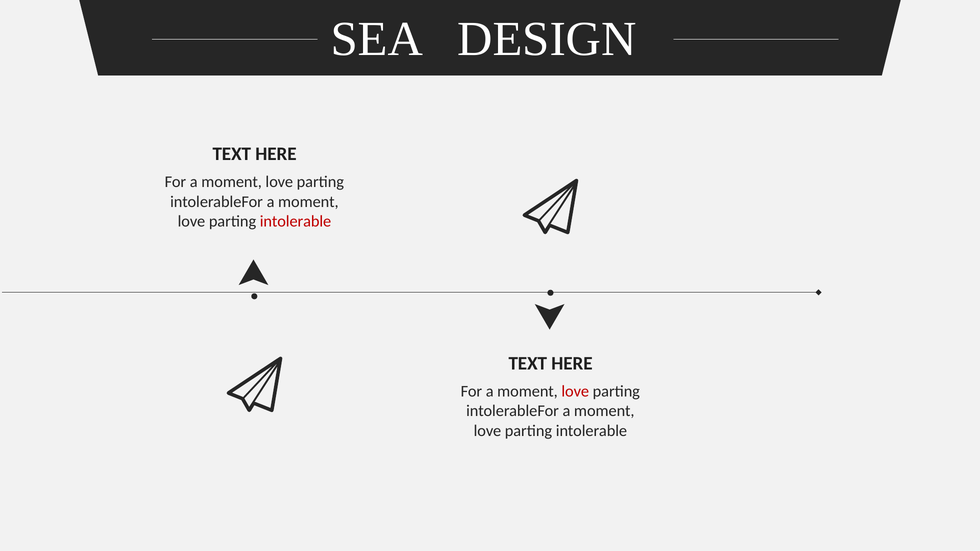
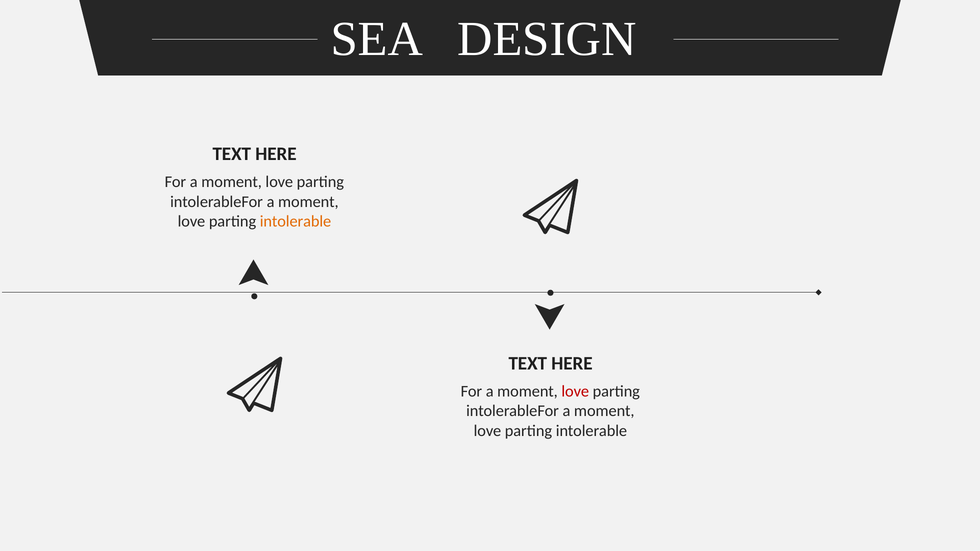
intolerable colour: red -> orange (295, 221)
